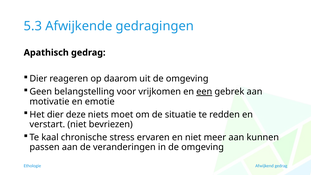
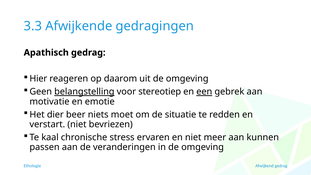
5.3: 5.3 -> 3.3 (33, 26)
Dier: Dier -> Hier (38, 79)
belangstelling underline: none -> present (84, 92)
vrijkomen: vrijkomen -> stereotiep (160, 92)
deze: deze -> beer (76, 115)
